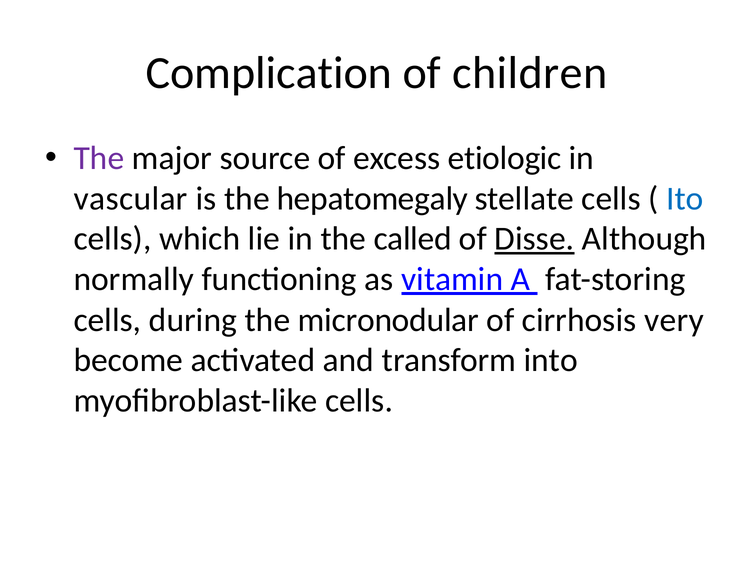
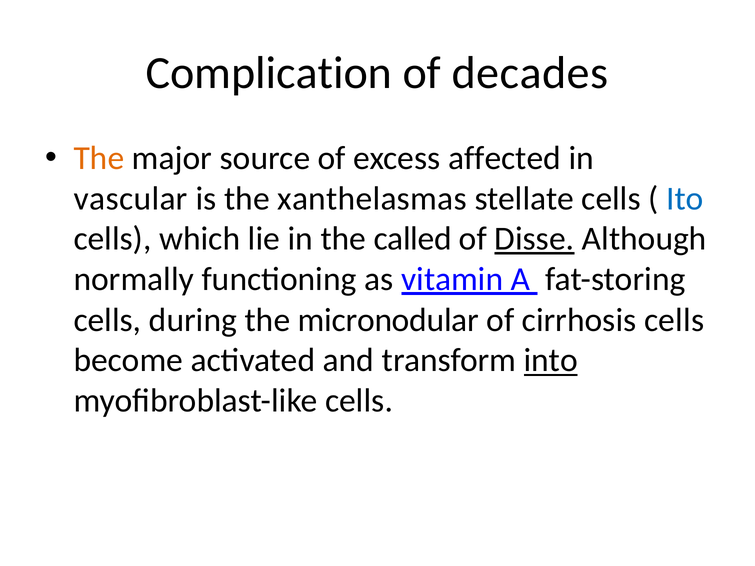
children: children -> decades (530, 73)
The colour: purple -> orange (99, 158)
etiologic: etiologic -> affected (505, 158)
hepatomegaly: hepatomegaly -> xanthelasmas (372, 199)
cirrhosis very: very -> cells (674, 320)
into underline: none -> present (551, 361)
